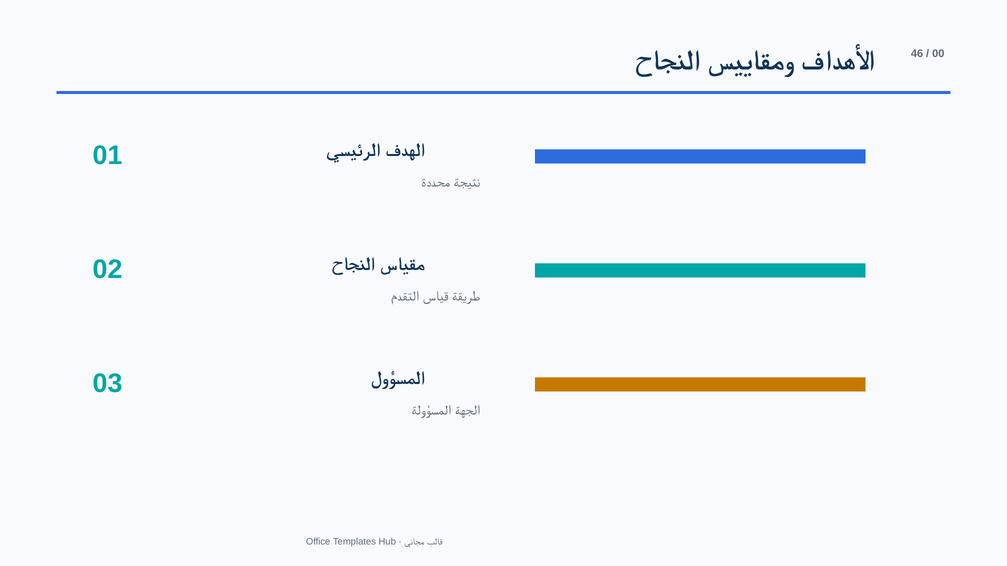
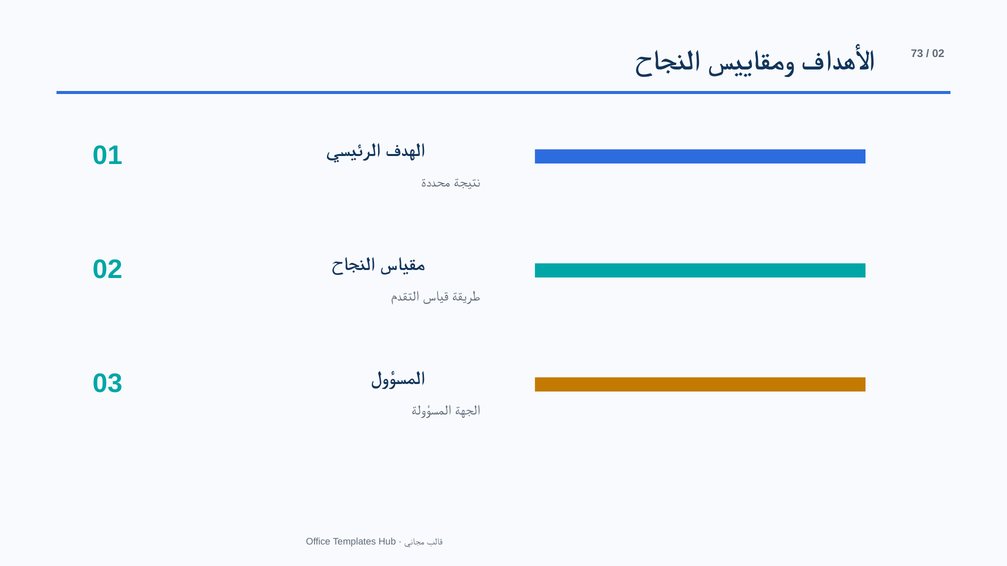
46: 46 -> 73 (917, 54)
00: 00 -> 02 (938, 54)
